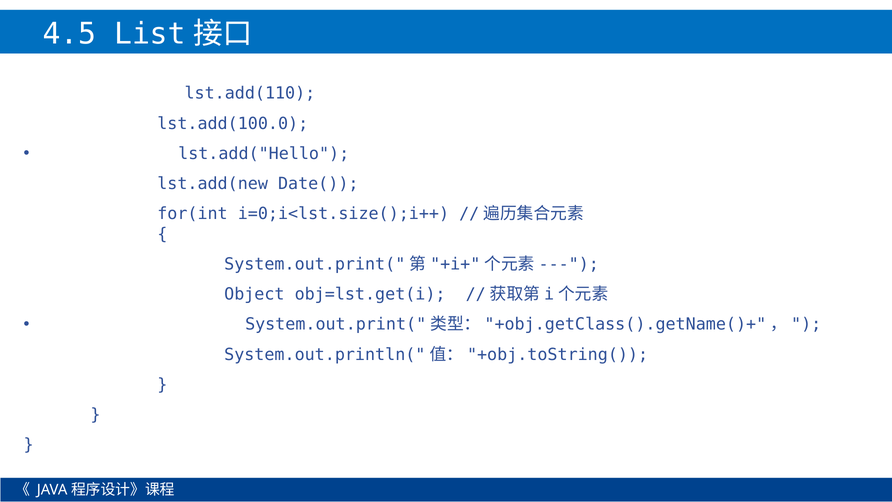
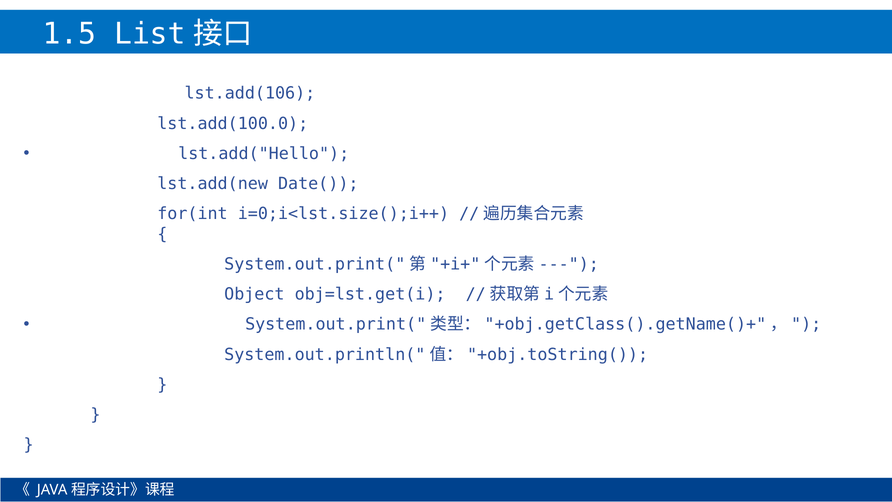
4.5: 4.5 -> 1.5 (69, 34)
lst.add(110: lst.add(110 -> lst.add(106 (250, 93)
